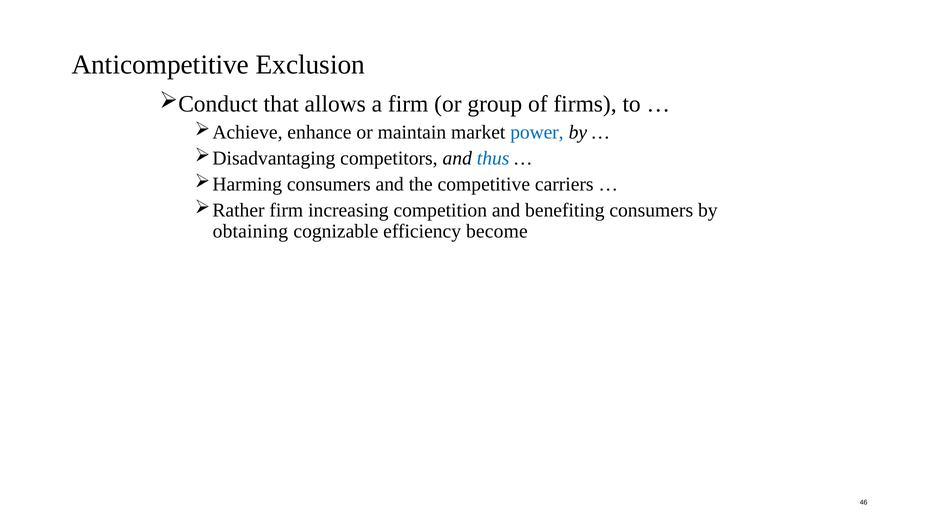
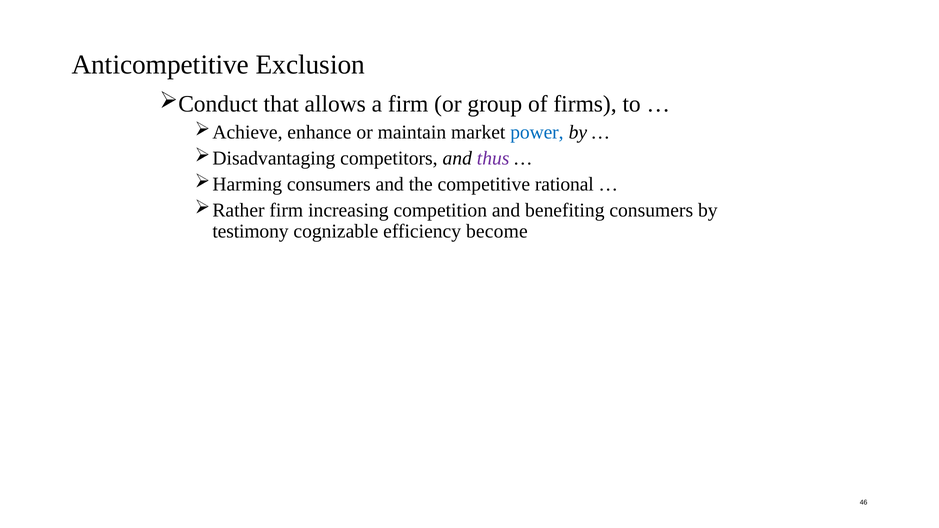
thus colour: blue -> purple (493, 158)
carriers: carriers -> rational (564, 184)
obtaining: obtaining -> testimony (251, 231)
